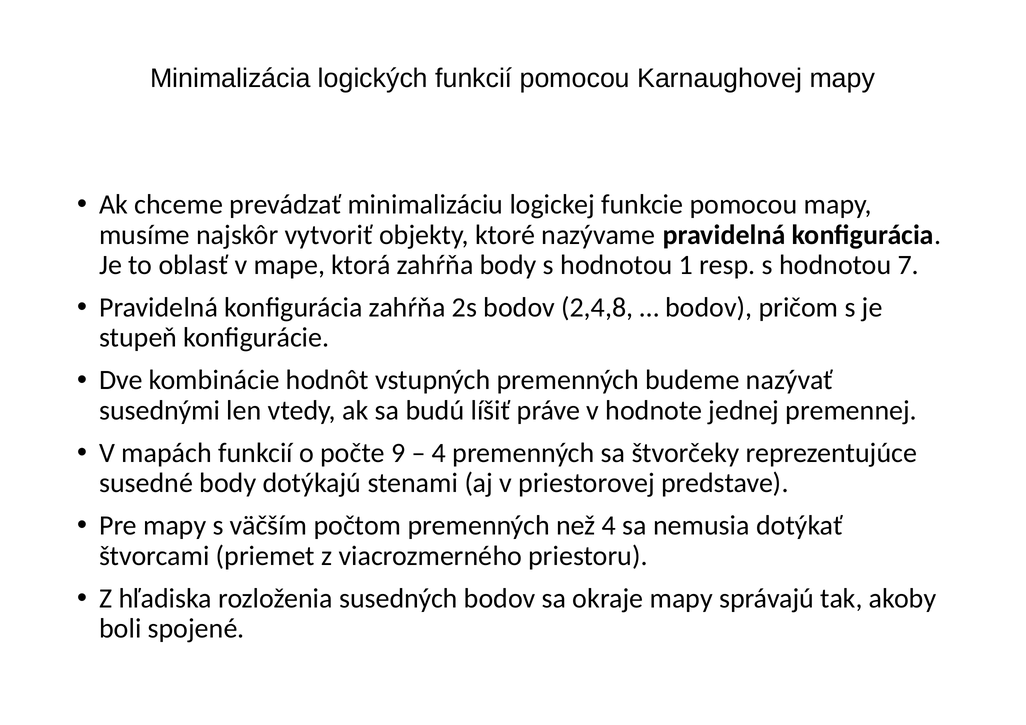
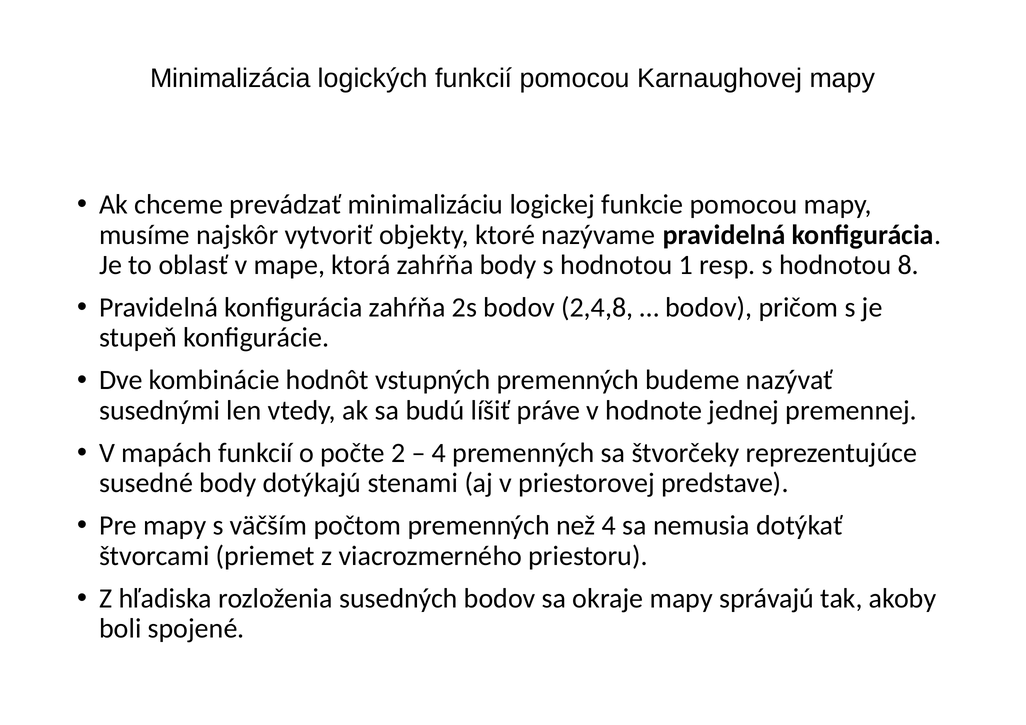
7: 7 -> 8 (908, 265)
9: 9 -> 2 (398, 453)
